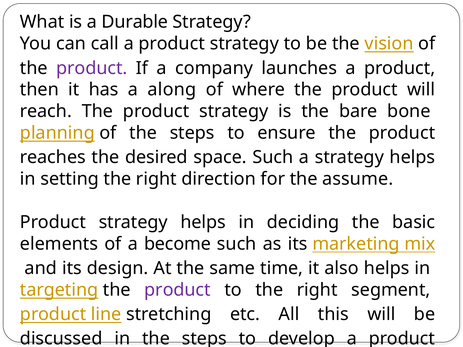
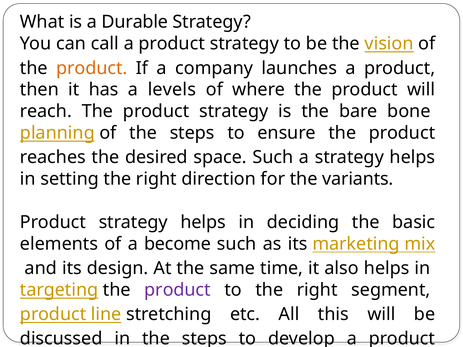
product colour: purple -> orange (92, 68)
along: along -> levels (172, 90)
assume: assume -> variants (358, 179)
